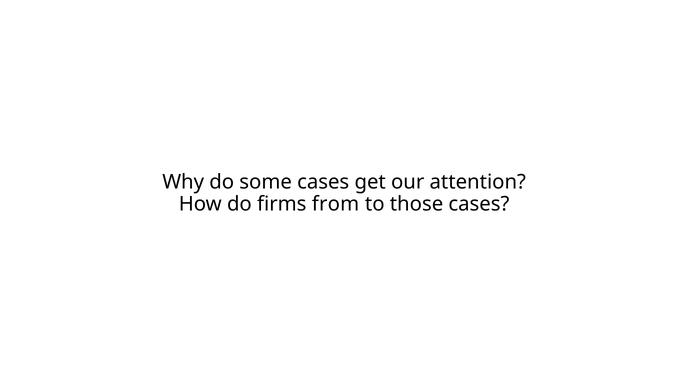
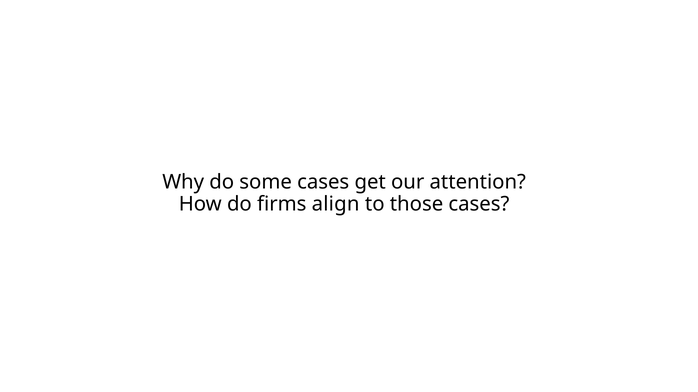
from: from -> align (336, 204)
